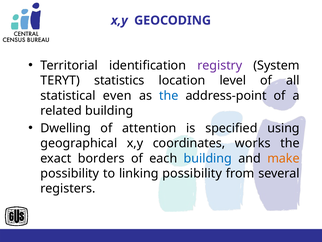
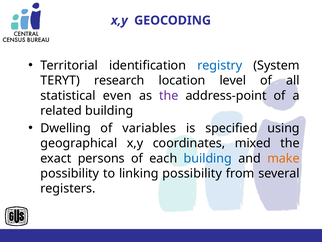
registry colour: purple -> blue (220, 65)
statistics: statistics -> research (119, 80)
the colour: blue -> purple (169, 95)
attention: attention -> variables (149, 128)
works: works -> mixed (253, 143)
borders: borders -> persons (101, 158)
